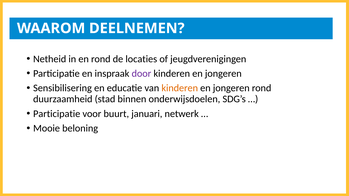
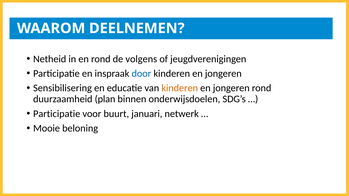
locaties: locaties -> volgens (141, 59)
door colour: purple -> blue (141, 74)
stad: stad -> plan (105, 99)
